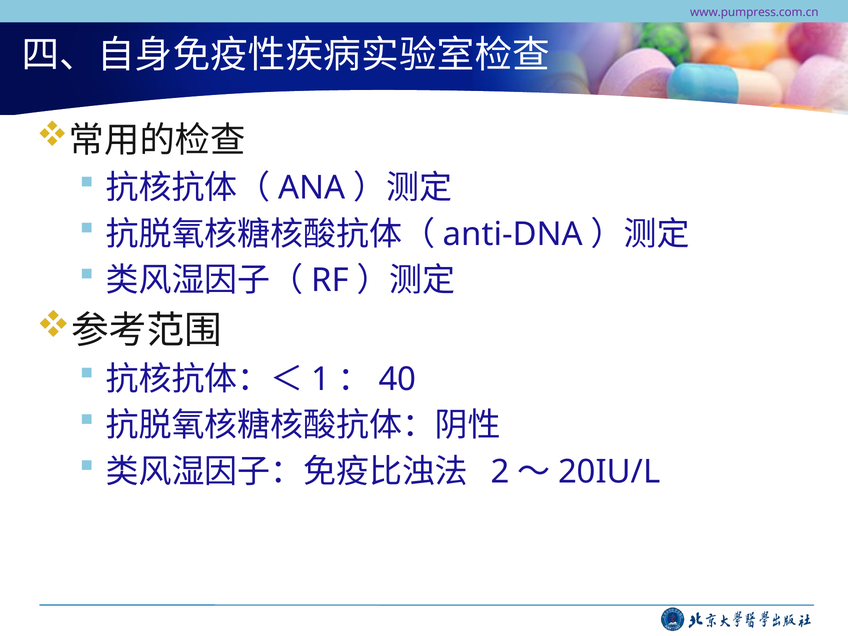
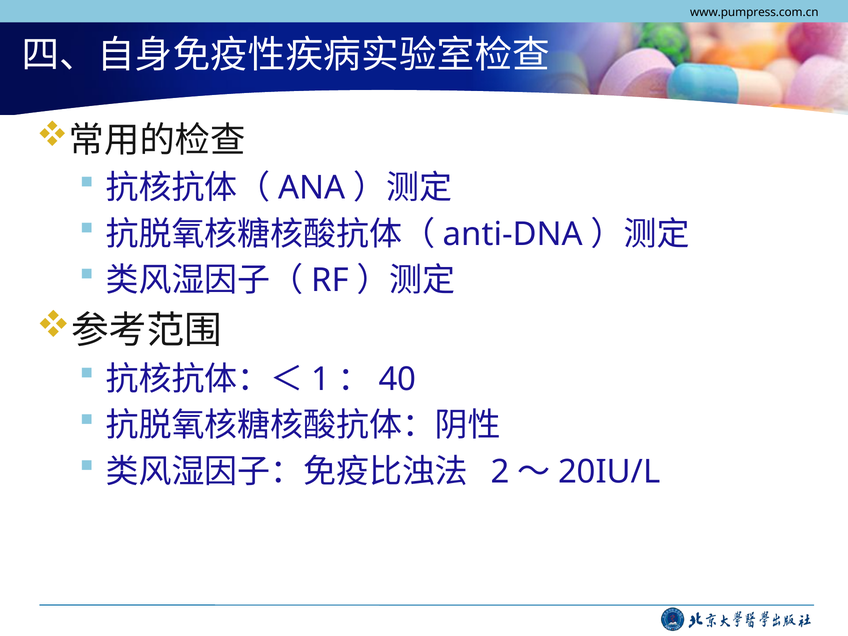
www.pumpress.com.cn colour: purple -> black (754, 12)
